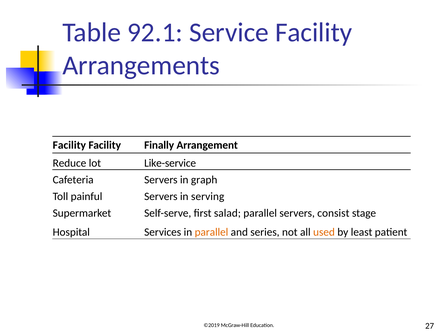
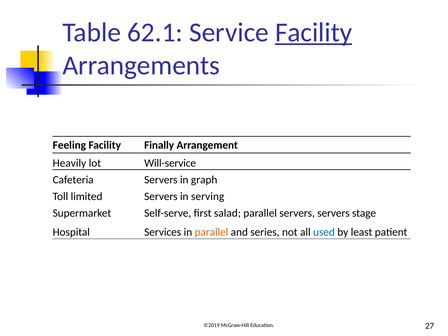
92.1: 92.1 -> 62.1 (155, 33)
Facility underline: none -> present (314, 33)
Facility: Facility -> Feeling (69, 145)
Reduce: Reduce -> Heavily (69, 163)
Like-service: Like-service -> Will-service (170, 163)
painful: painful -> limited (87, 196)
servers consist: consist -> servers (333, 213)
used colour: orange -> blue (324, 232)
